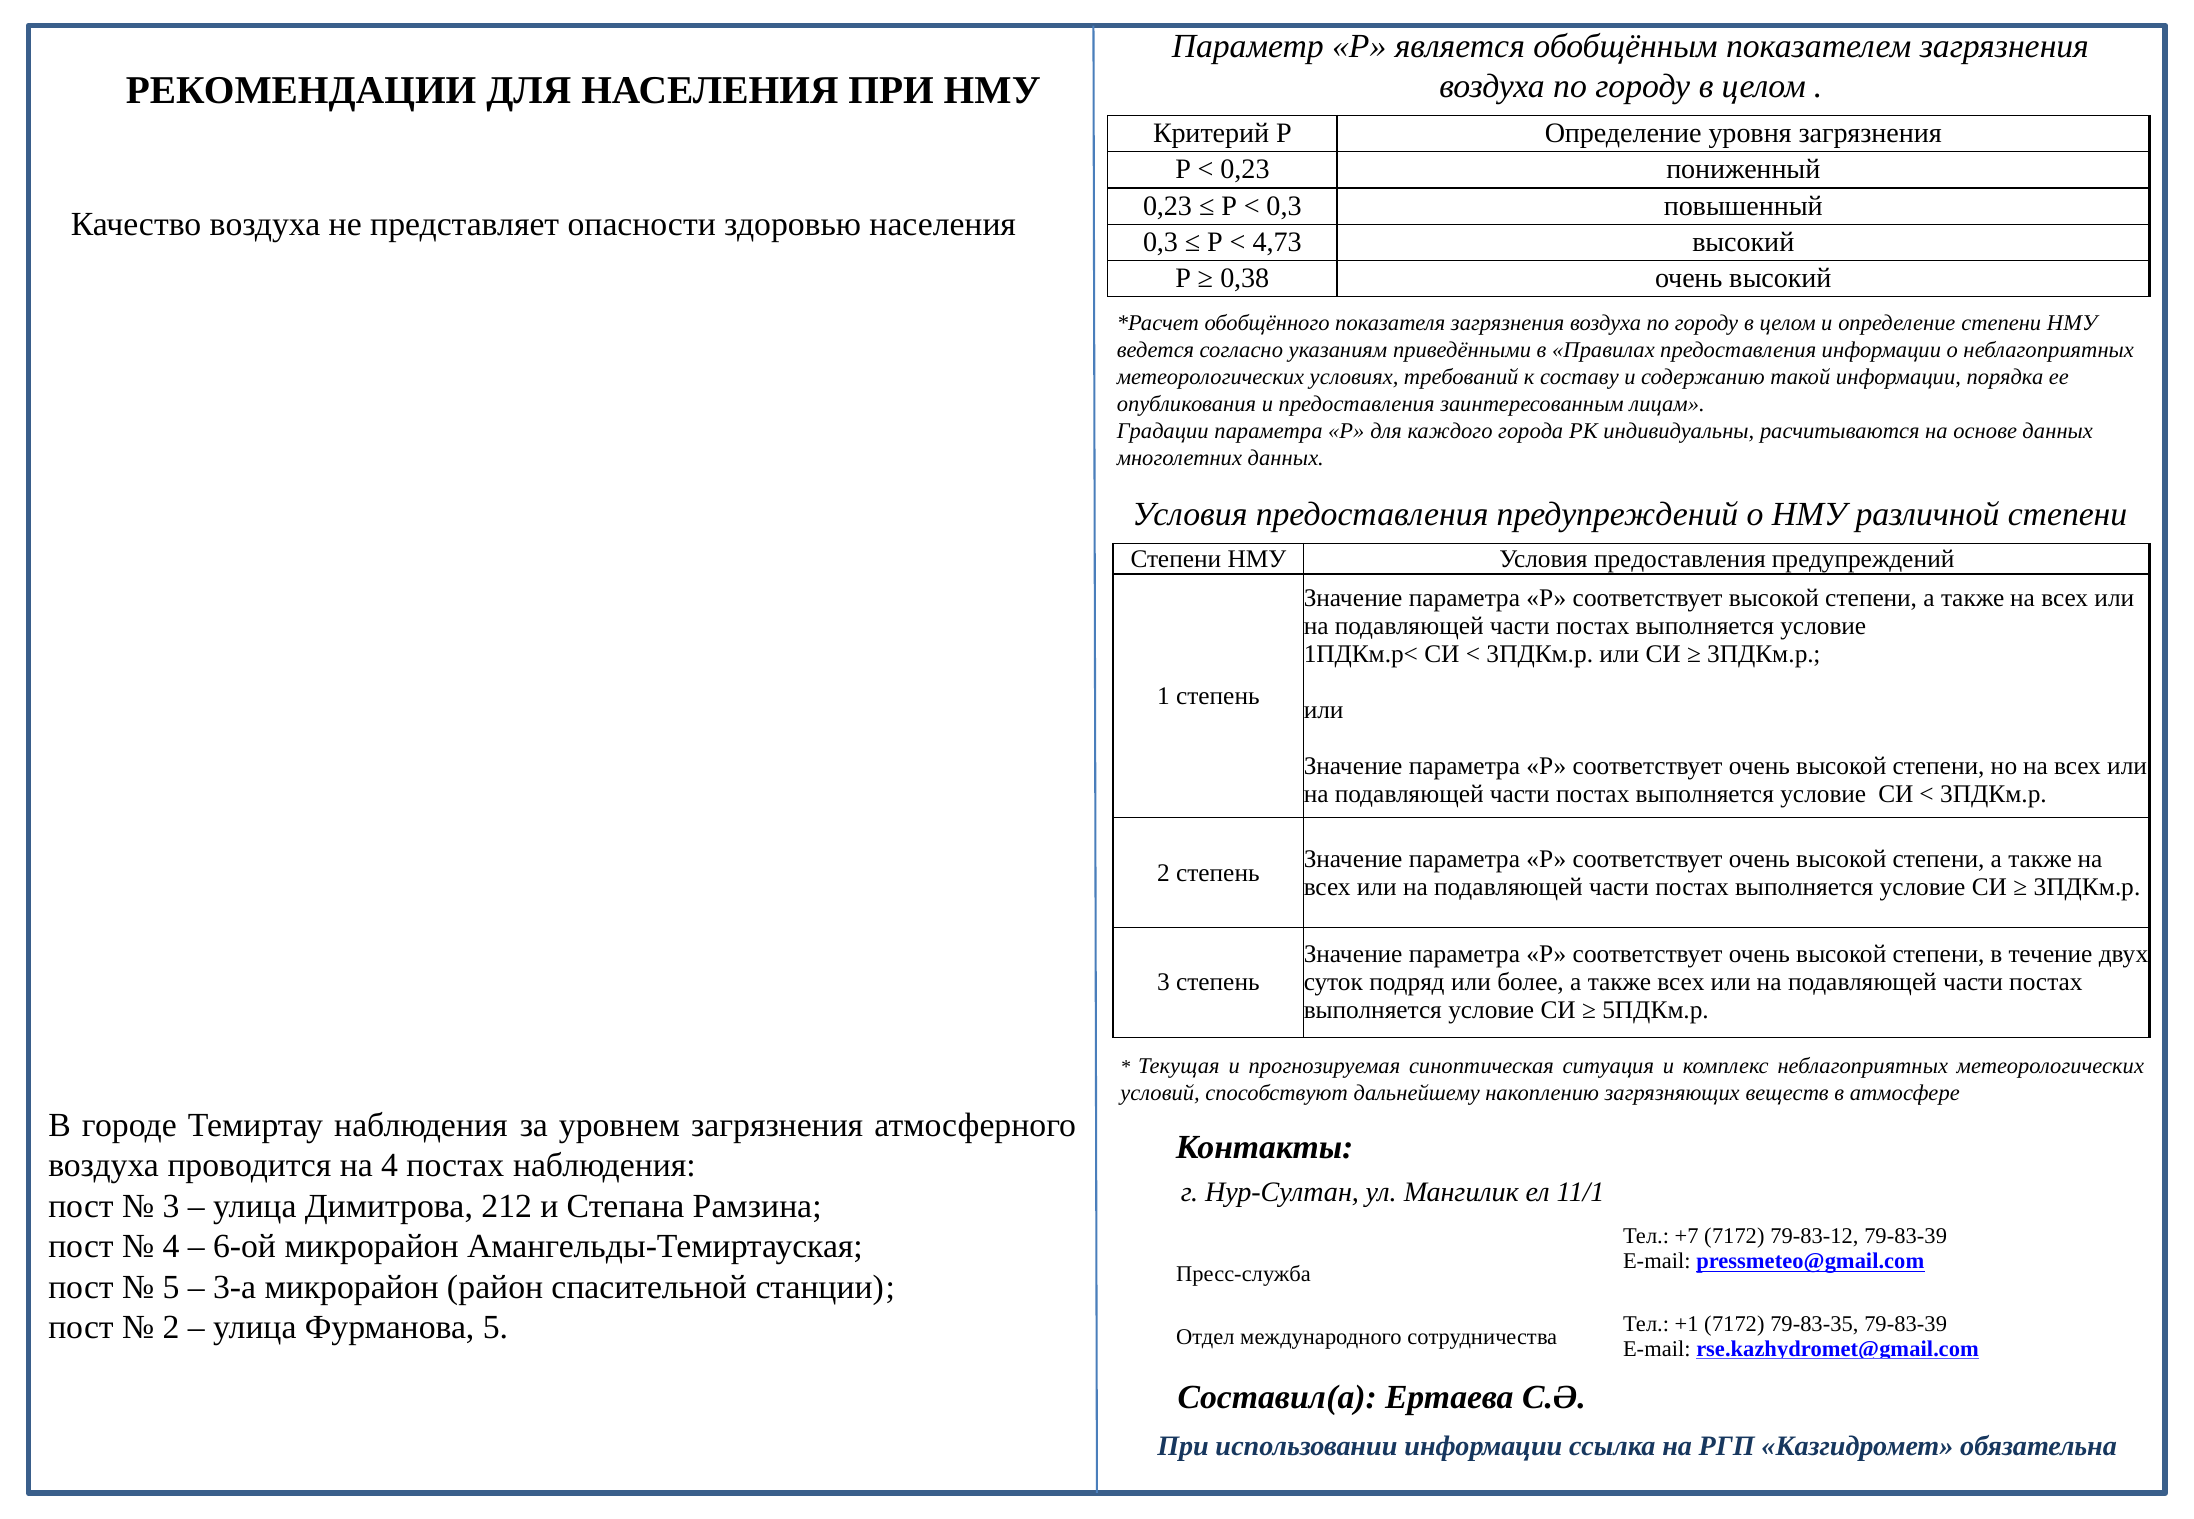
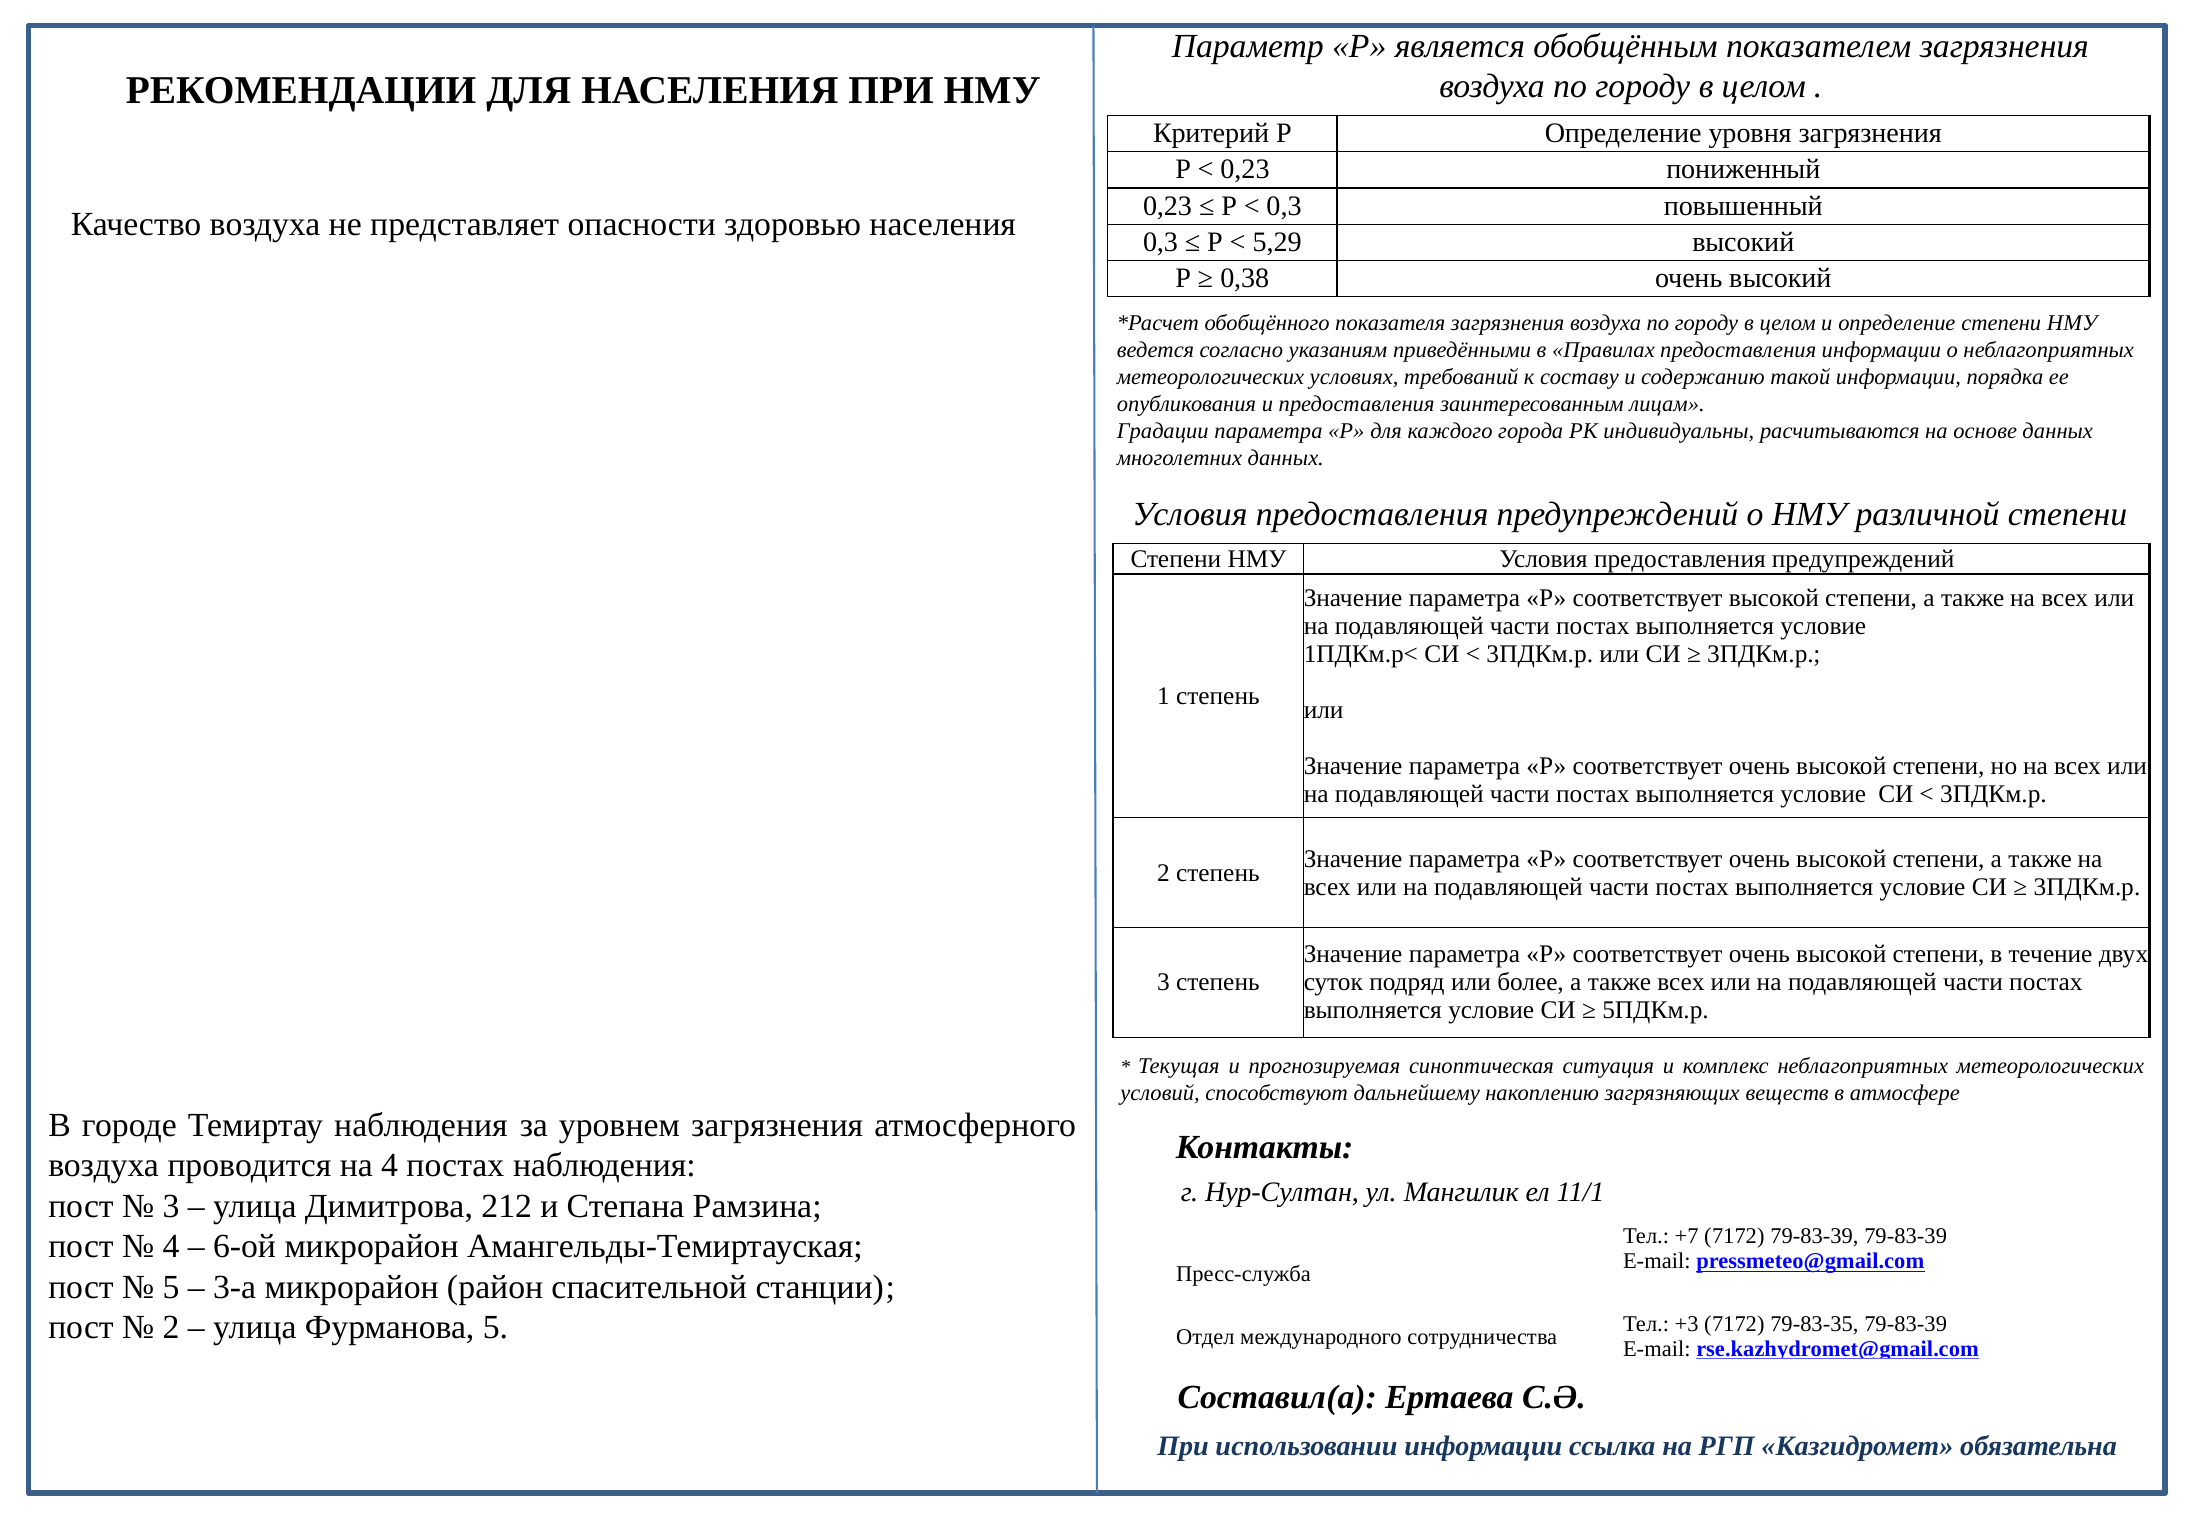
4,73: 4,73 -> 5,29 (1277, 242)
7172 79-83-12: 79-83-12 -> 79-83-39 (1814, 1236)
+1: +1 -> +3 (1687, 1324)
